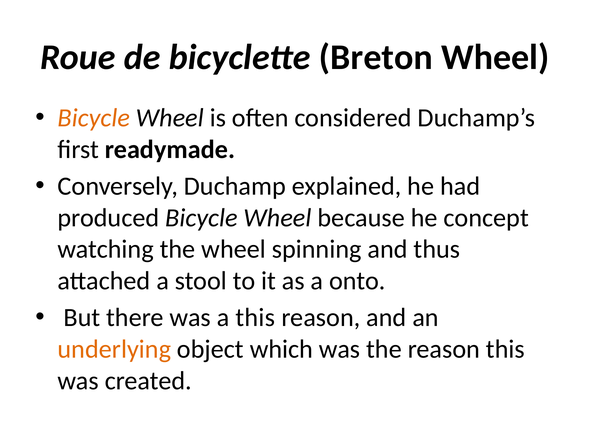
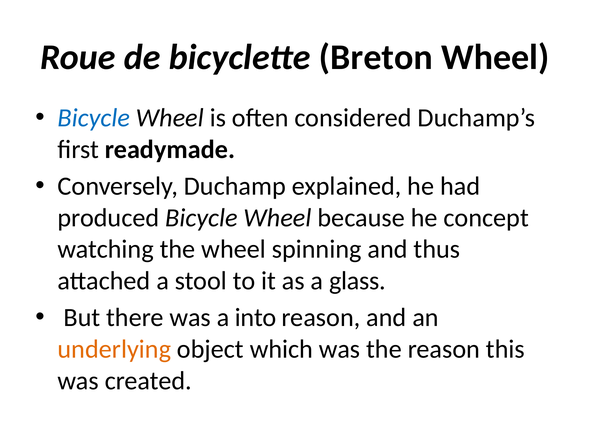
Bicycle colour: orange -> blue (94, 118)
onto: onto -> glass (357, 281)
a this: this -> into (256, 317)
